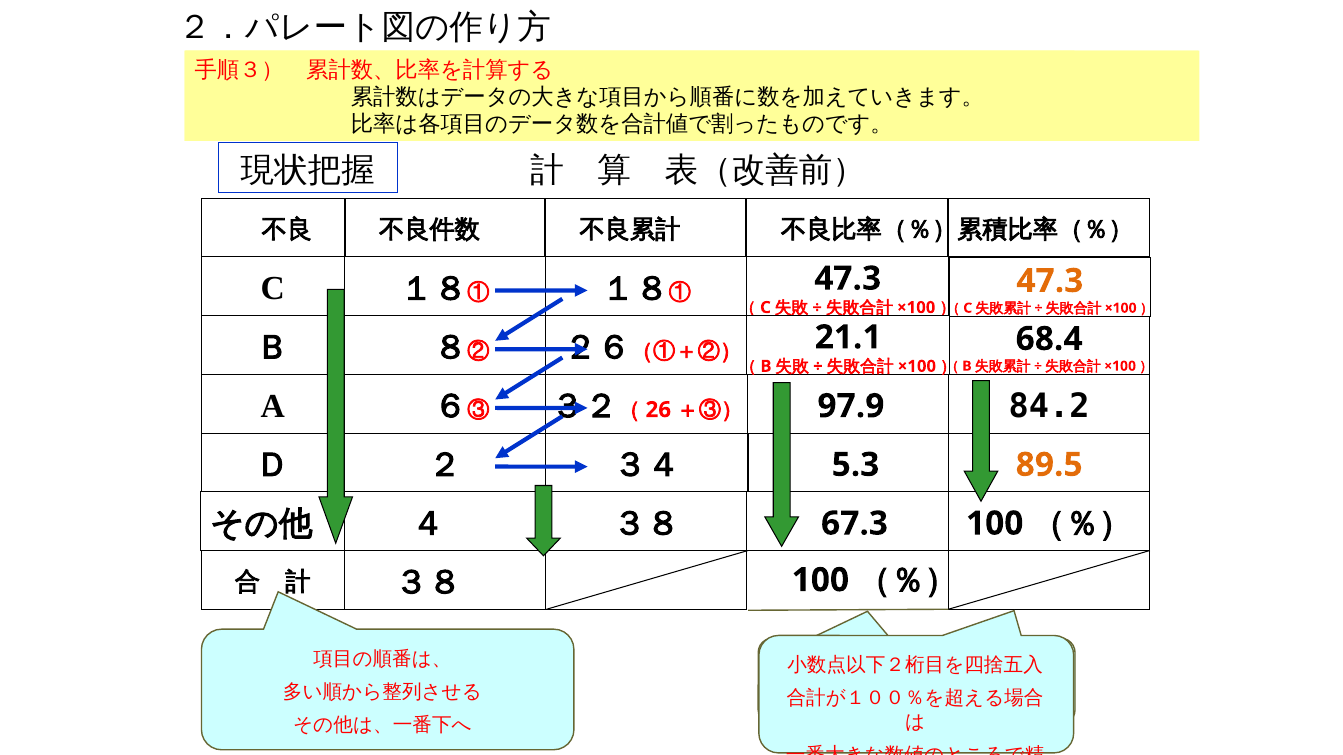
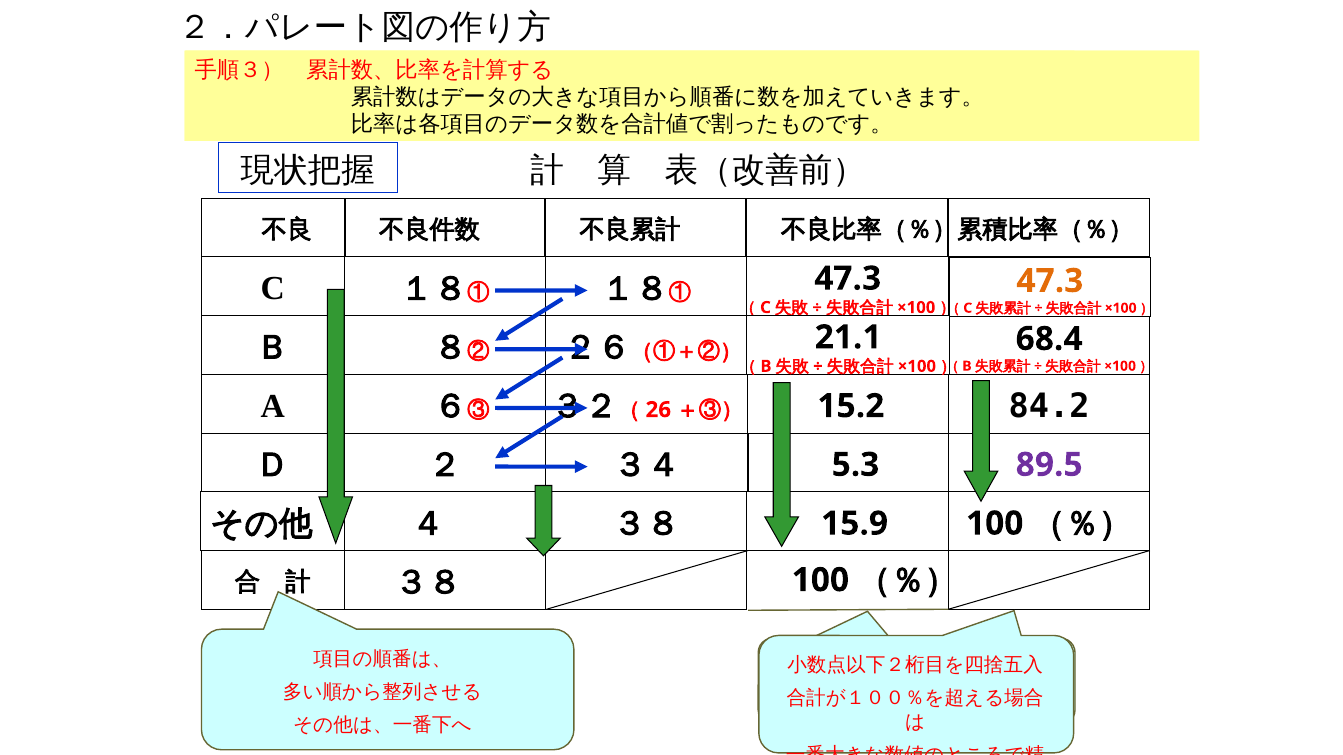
97.9: 97.9 -> 15.2 (851, 406)
89.5 colour: orange -> purple (1049, 465)
67.3: 67.3 -> 15.9 (855, 524)
